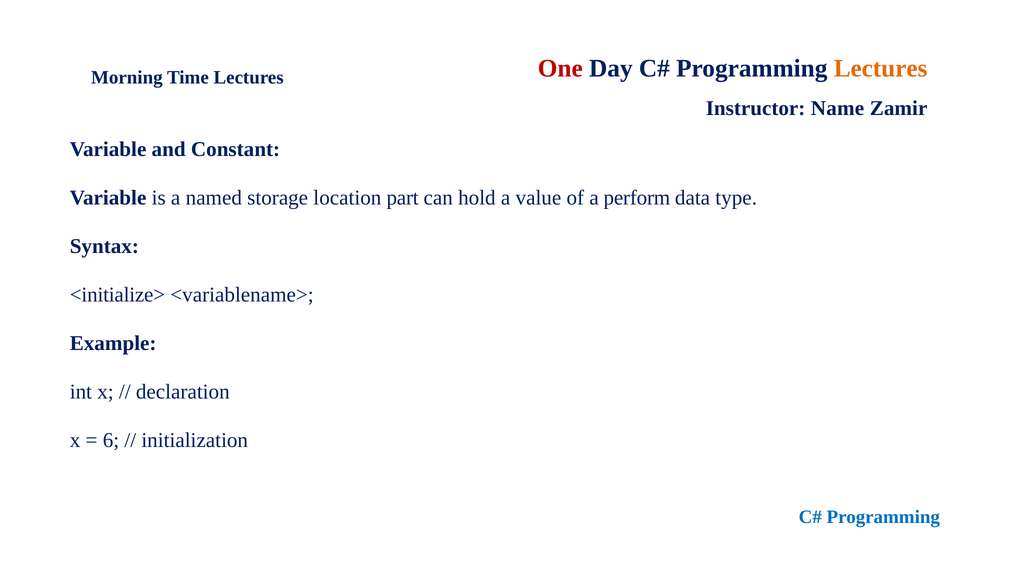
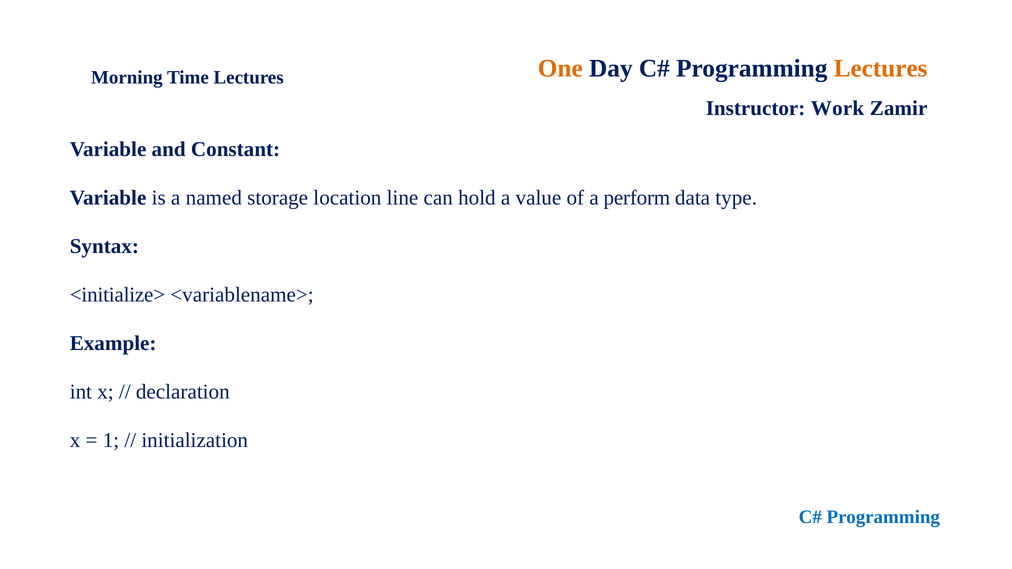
One colour: red -> orange (560, 68)
Name: Name -> Work (838, 108)
part: part -> line (402, 198)
6: 6 -> 1 (111, 441)
